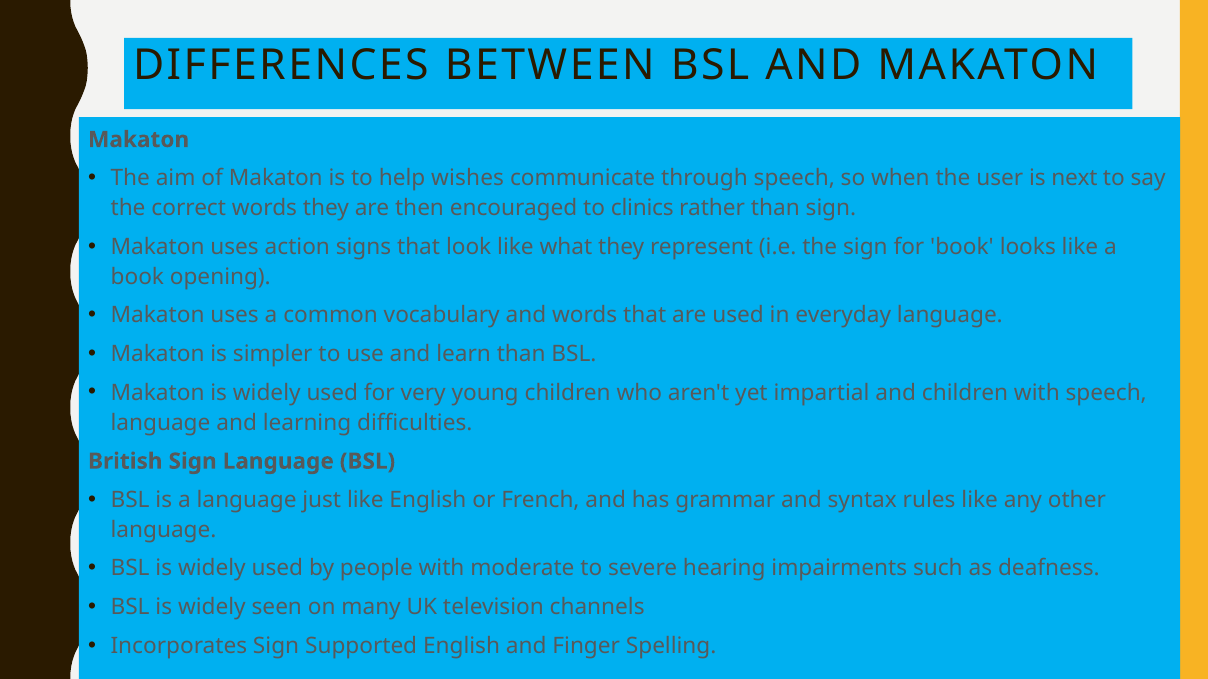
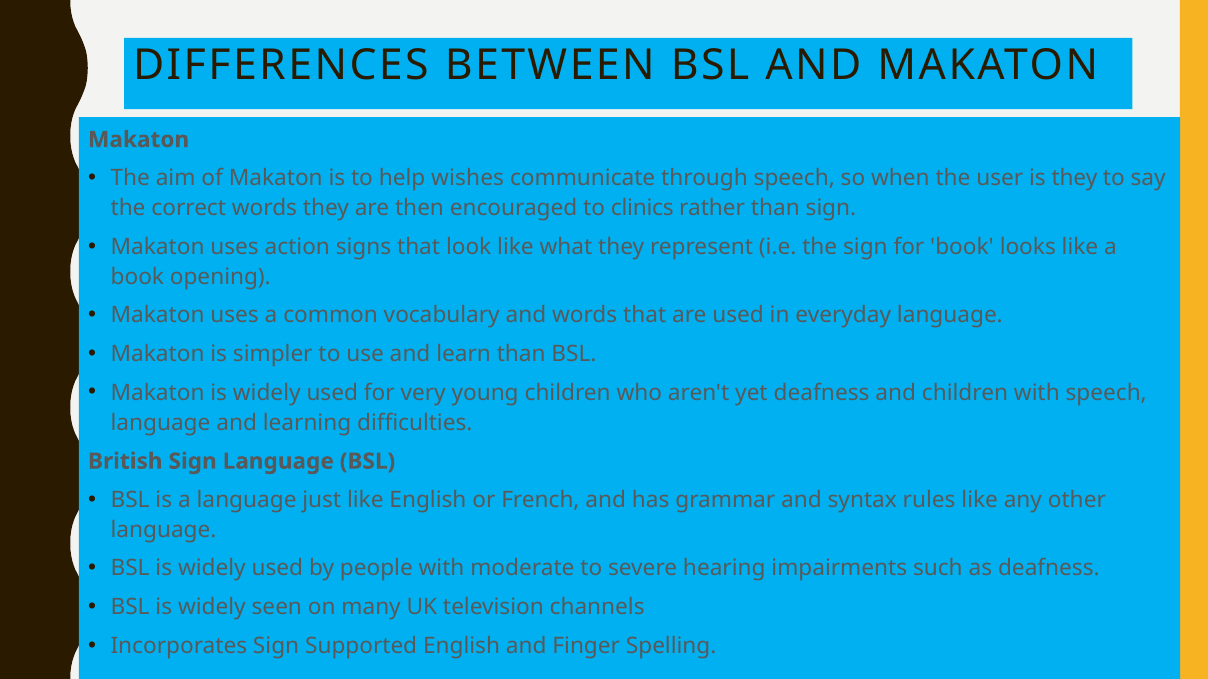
is next: next -> they (1074, 178)
yet impartial: impartial -> deafness (822, 393)
